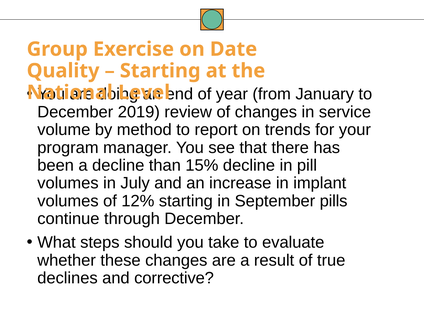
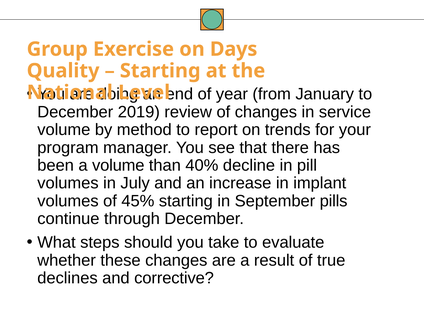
Date: Date -> Days (234, 49)
a decline: decline -> volume (118, 165)
15%: 15% -> 40% (202, 165)
12%: 12% -> 45% (138, 201)
